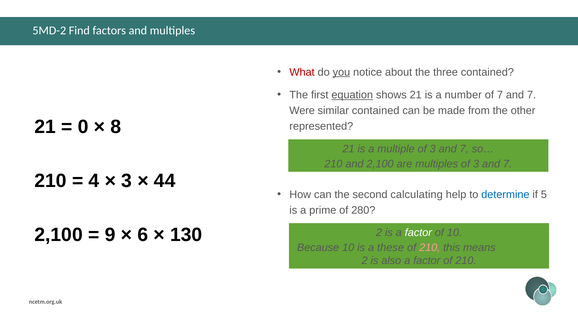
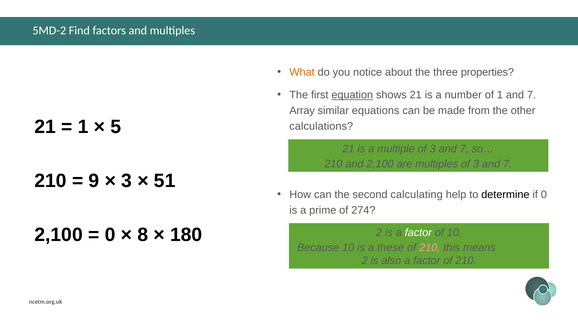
What colour: red -> orange (302, 72)
you underline: present -> none (341, 72)
three contained: contained -> properties (487, 72)
of 7: 7 -> 1 (500, 95)
Were: Were -> Array (302, 111)
similar contained: contained -> equations (376, 111)
0: 0 -> 1 (83, 127)
8: 8 -> 5 (116, 127)
represented: represented -> calculations (321, 126)
4: 4 -> 9 (94, 181)
44: 44 -> 51 (165, 181)
determine colour: blue -> black (505, 195)
if 5: 5 -> 0 (544, 195)
280: 280 -> 274 (363, 210)
9: 9 -> 0 (110, 235)
6: 6 -> 8 (143, 235)
130: 130 -> 180 (186, 235)
